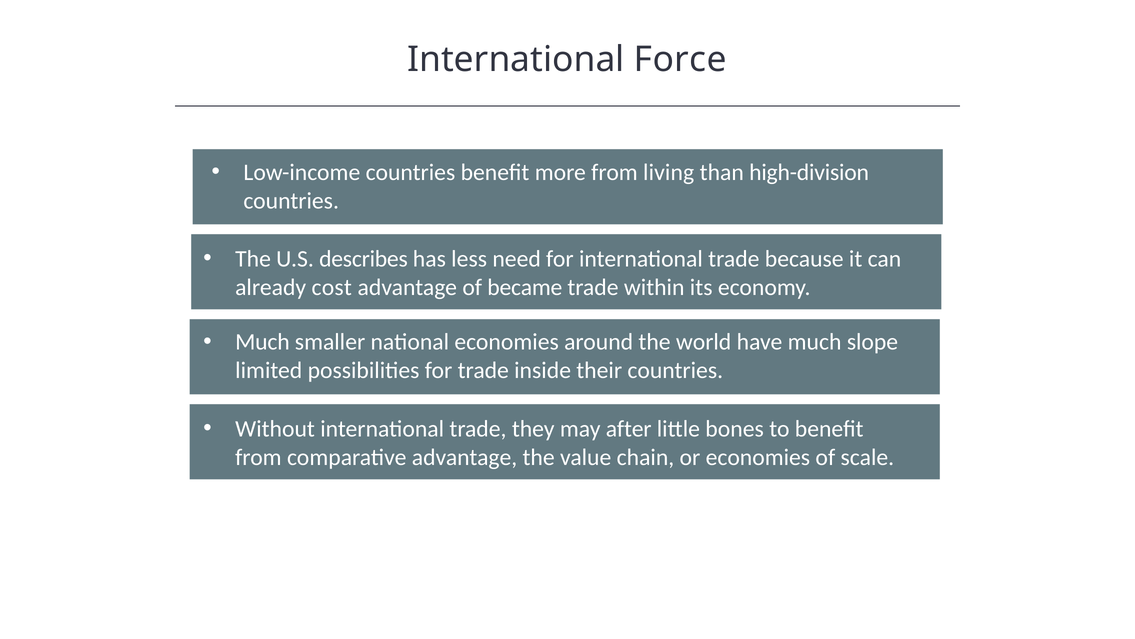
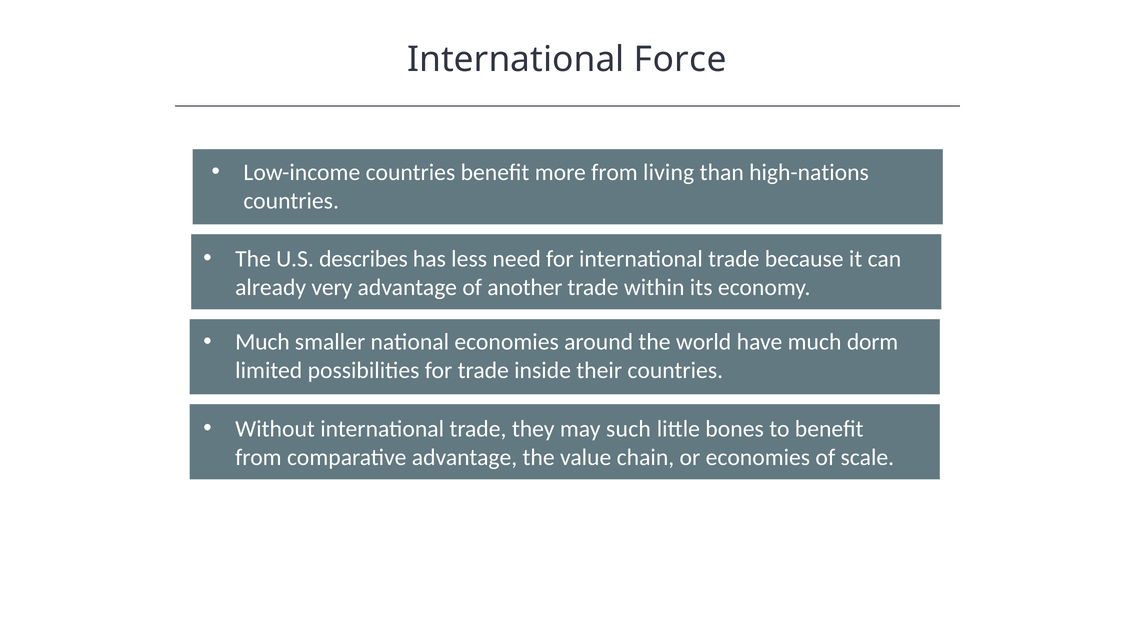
high-division: high-division -> high-nations (809, 172)
cost: cost -> very (332, 287)
became: became -> another (525, 287)
slope: slope -> dorm (873, 342)
after: after -> such (629, 428)
